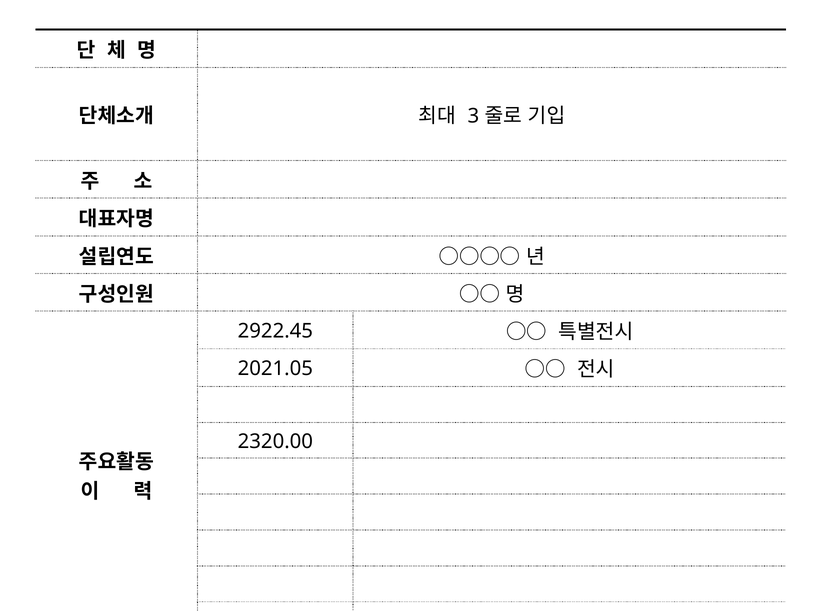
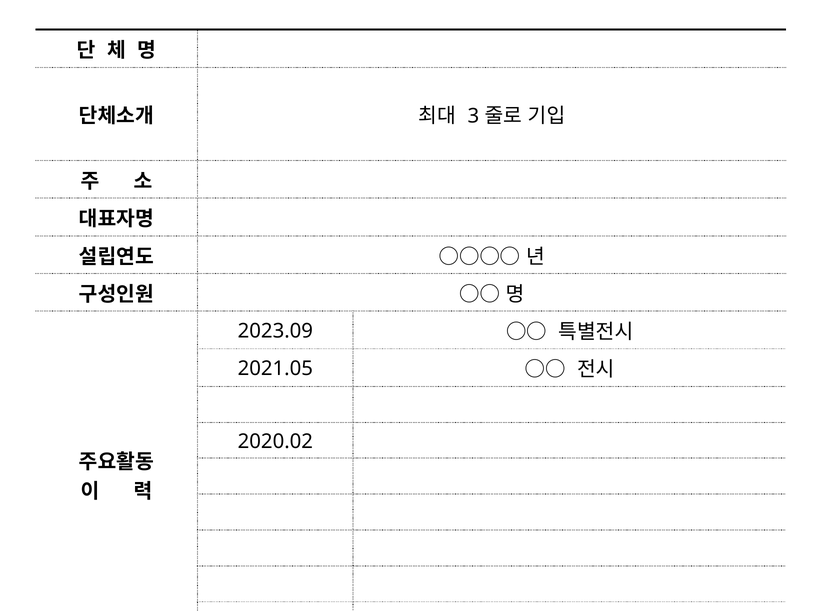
2922.45: 2922.45 -> 2023.09 (275, 331)
2320.00: 2320.00 -> 2020.02 (275, 442)
